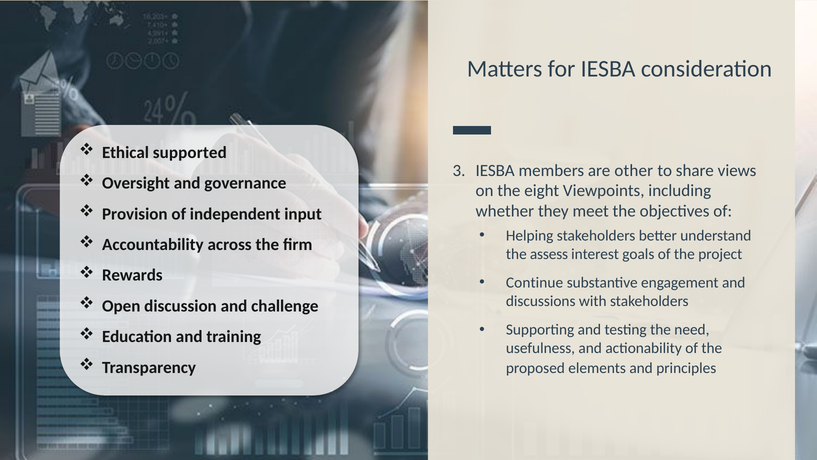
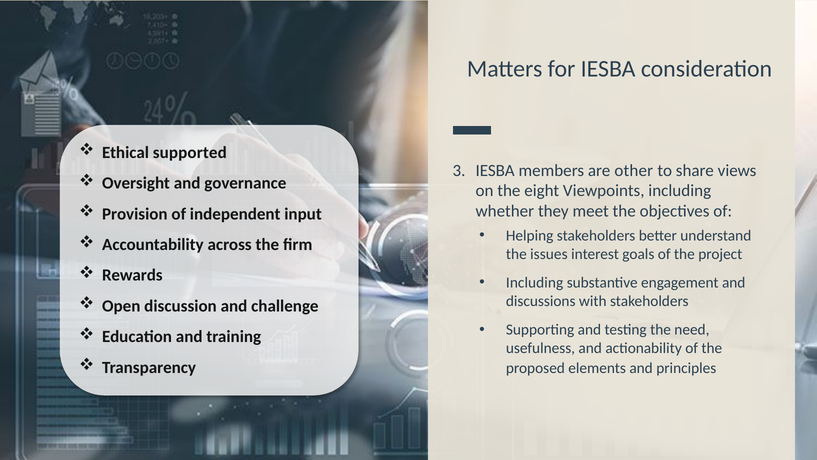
assess: assess -> issues (549, 254)
Continue: Continue -> Including (535, 282)
